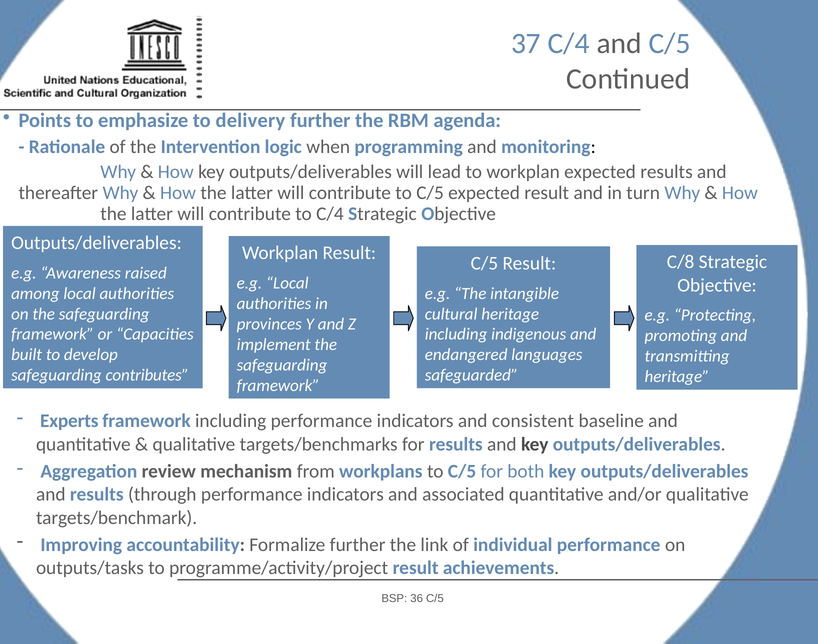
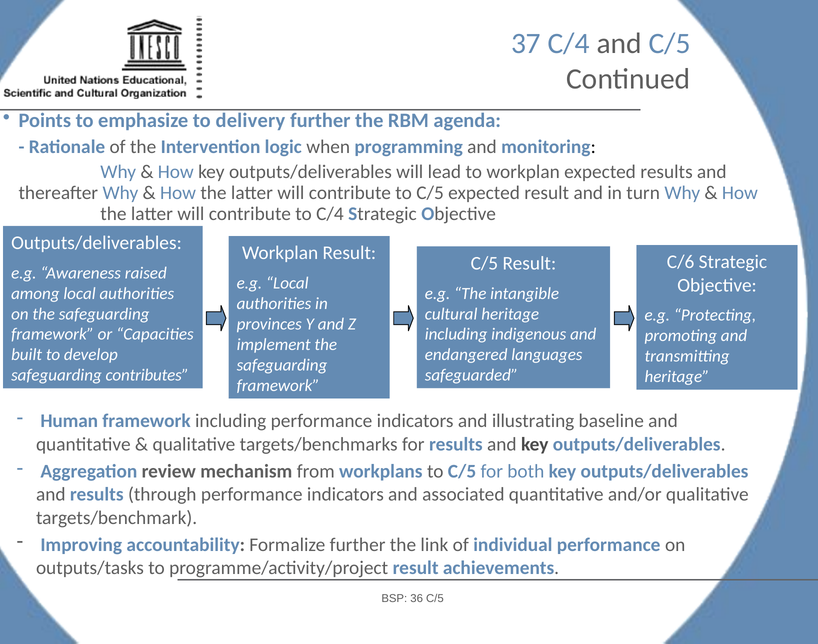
C/8: C/8 -> C/6 (681, 262)
Experts: Experts -> Human (69, 421)
consistent: consistent -> illustrating (533, 421)
